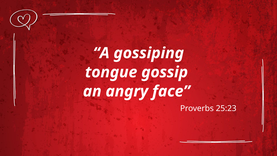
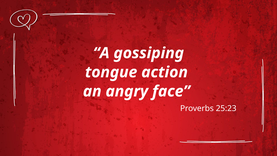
gossip: gossip -> action (165, 72)
